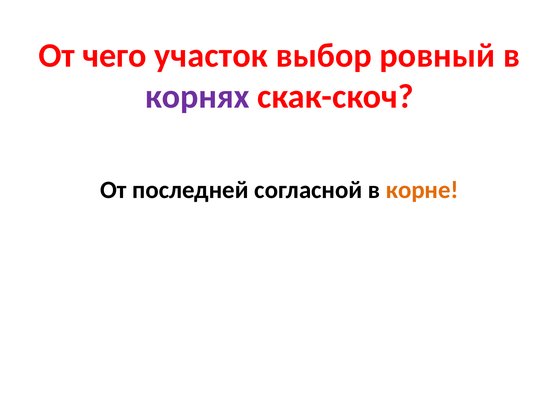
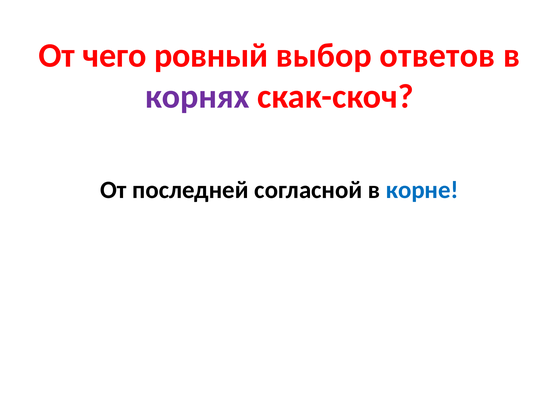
участок: участок -> ровный (211, 55)
ровный: ровный -> ответов (437, 55)
корне colour: orange -> blue (422, 189)
